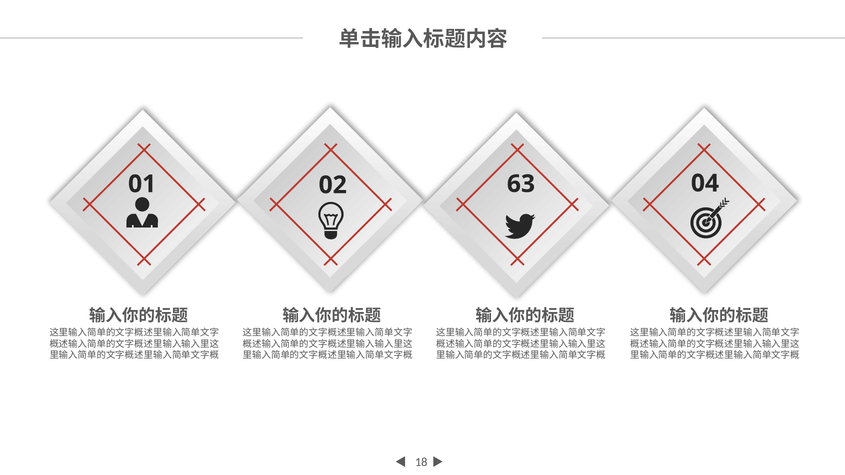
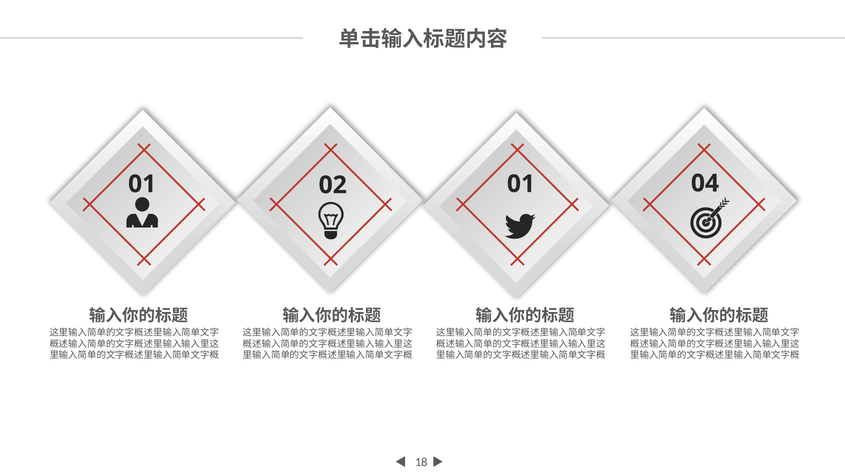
02 63: 63 -> 01 (521, 184)
